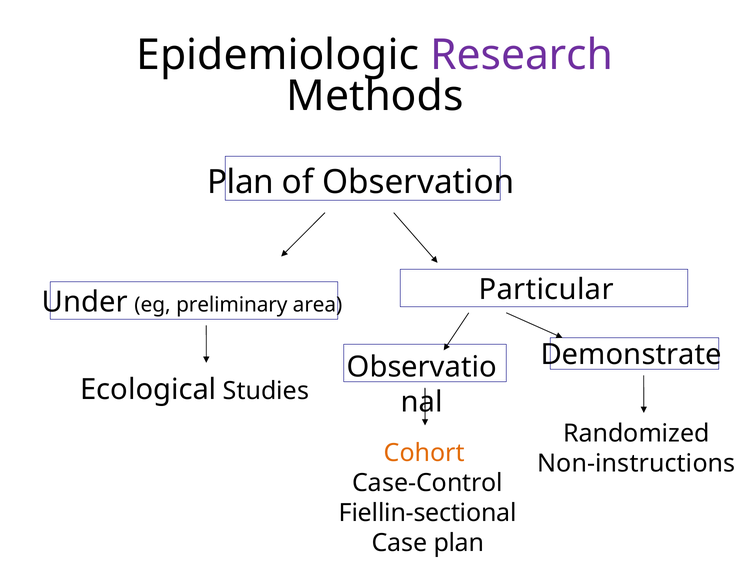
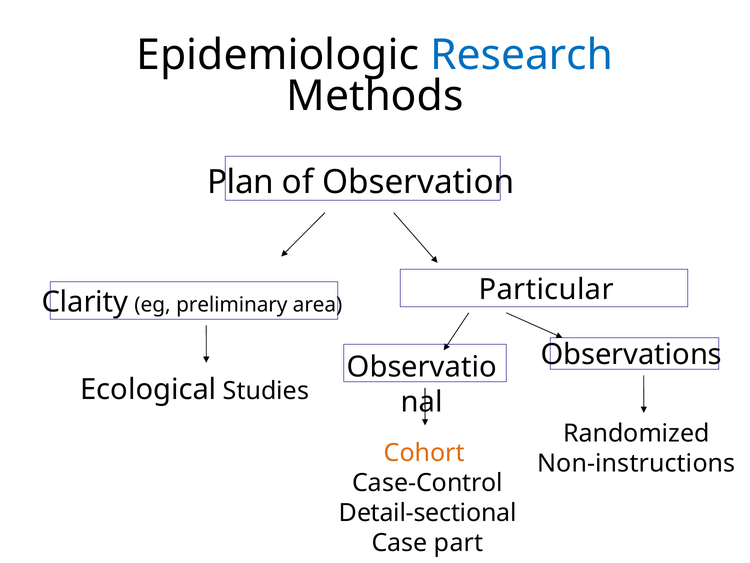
Research colour: purple -> blue (522, 55)
Under: Under -> Clarity (85, 302)
Demonstrate: Demonstrate -> Observations (631, 354)
Fiellin-sectional: Fiellin-sectional -> Detail-sectional (428, 513)
Case plan: plan -> part (459, 543)
